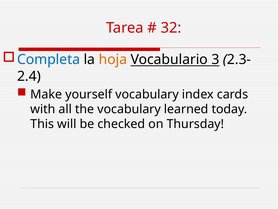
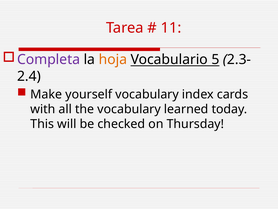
32: 32 -> 11 (171, 28)
Completa colour: blue -> purple (49, 59)
3: 3 -> 5 (215, 59)
